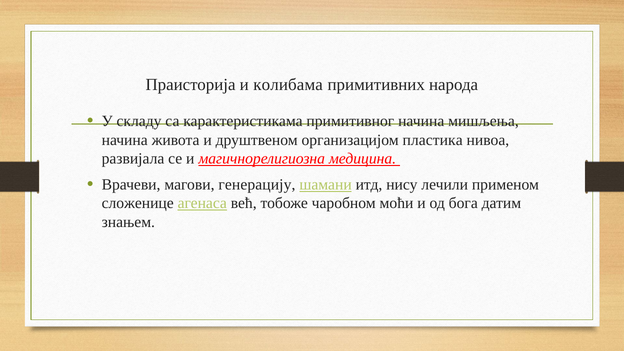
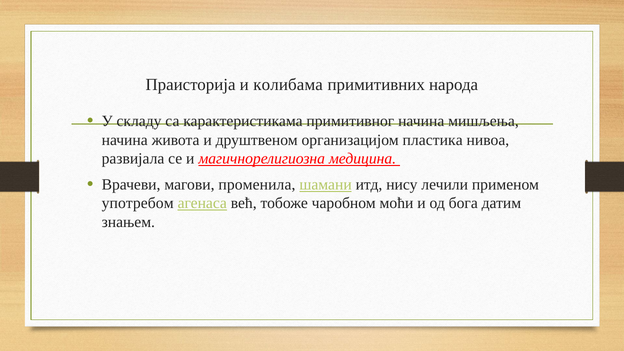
генерацију: генерацију -> променила (257, 184)
сложенице: сложенице -> употребом (138, 203)
